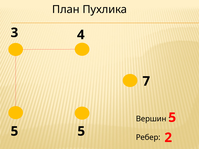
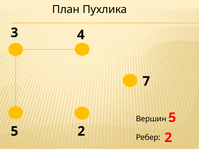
5: 5 -> 2 (81, 131)
